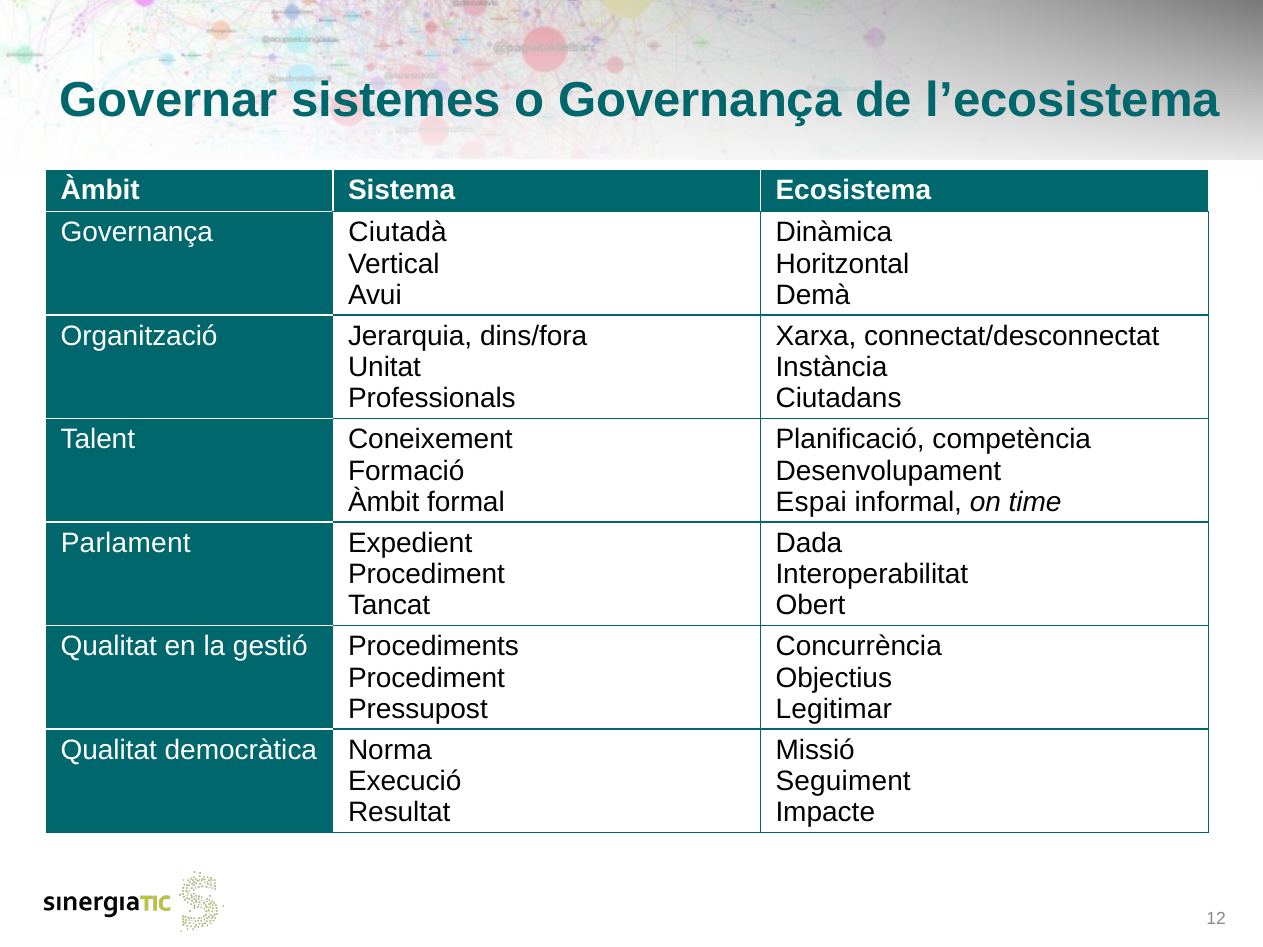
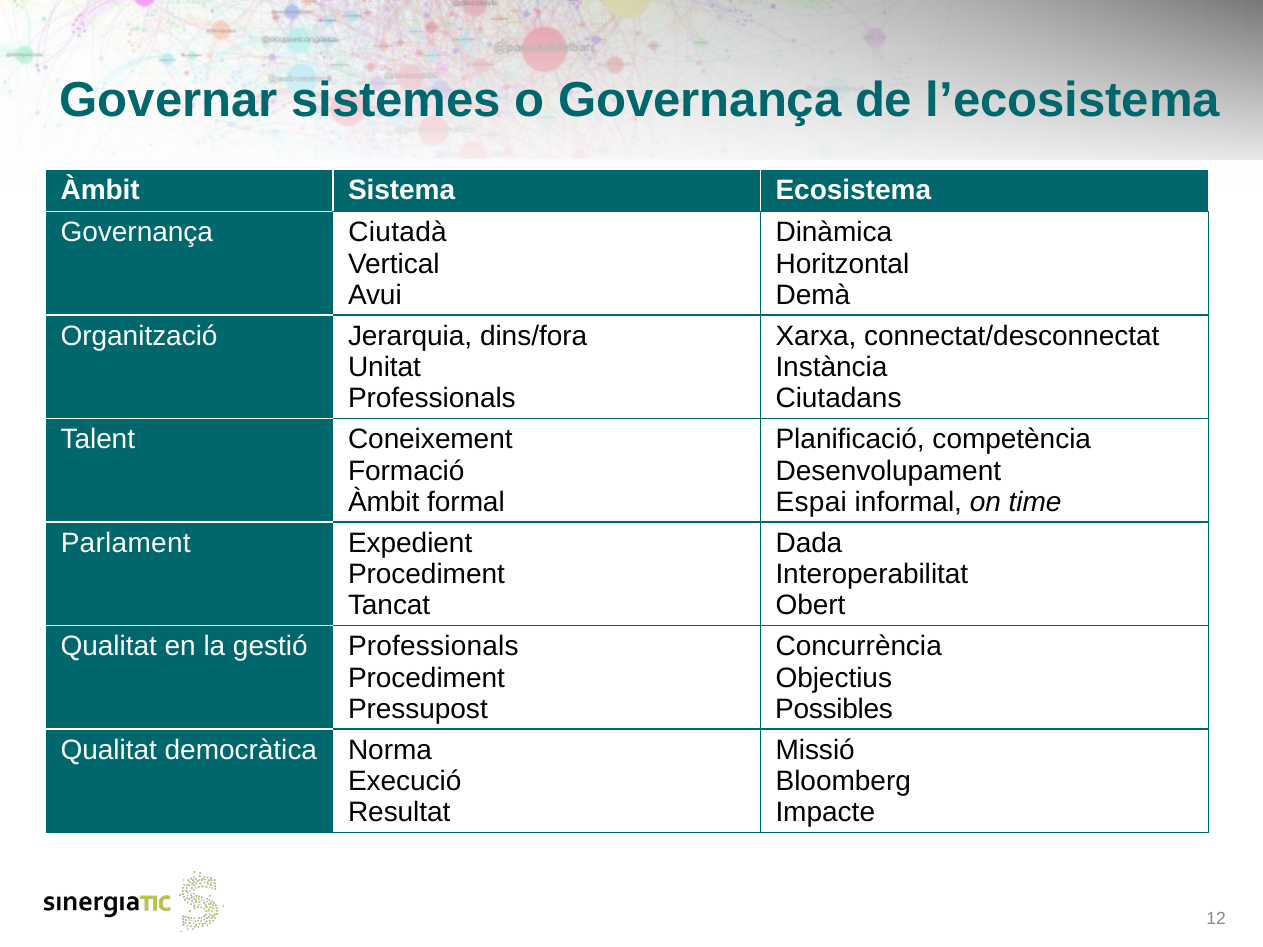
gestió Procediments: Procediments -> Professionals (433, 647)
Legitimar: Legitimar -> Possibles (834, 709)
Seguiment: Seguiment -> Bloomberg (843, 782)
